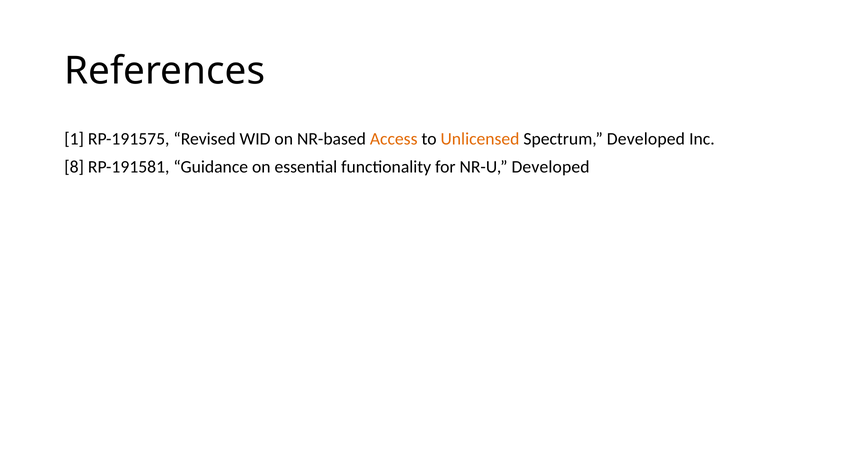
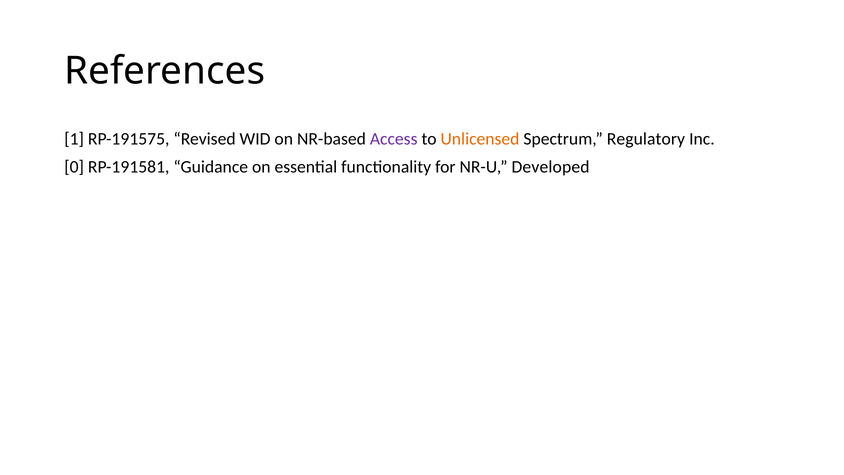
Access colour: orange -> purple (394, 139)
Spectrum Developed: Developed -> Regulatory (646, 139)
8: 8 -> 0 (74, 167)
